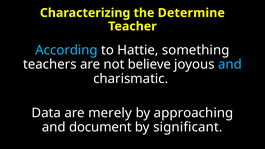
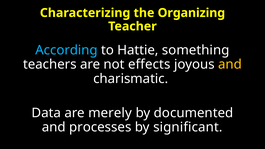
Determine: Determine -> Organizing (191, 13)
believe: believe -> effects (149, 64)
and colour: light blue -> yellow (230, 64)
approaching: approaching -> documented (194, 113)
document: document -> processes (100, 127)
